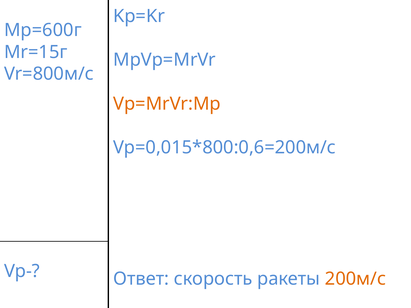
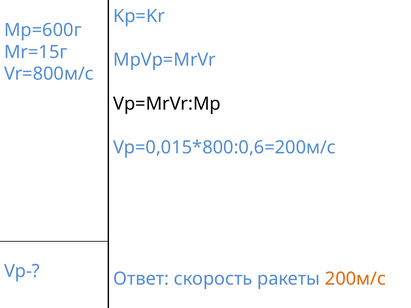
Vp=MrVr:Mp colour: orange -> black (167, 104)
